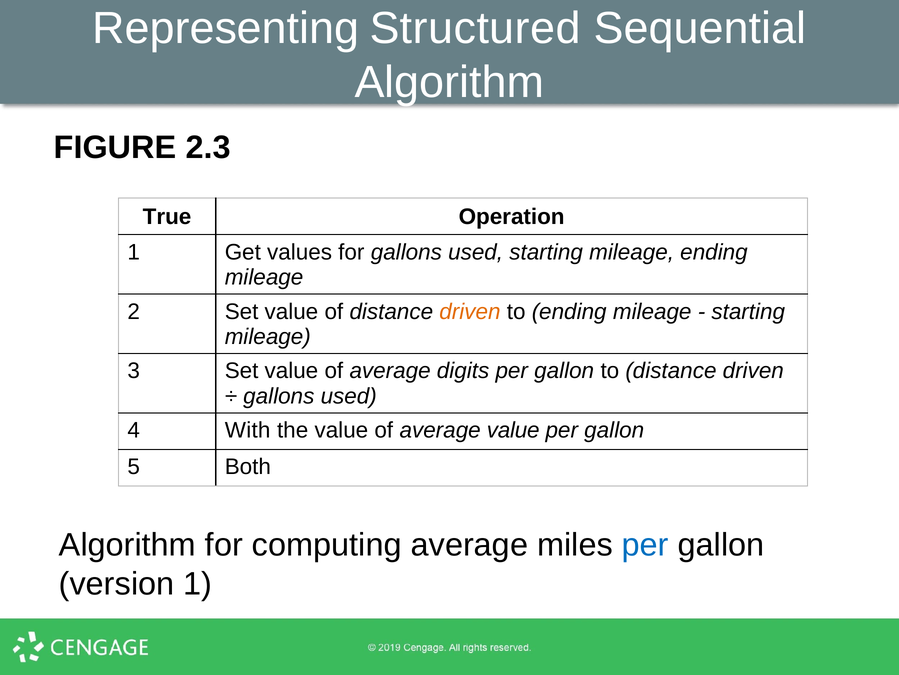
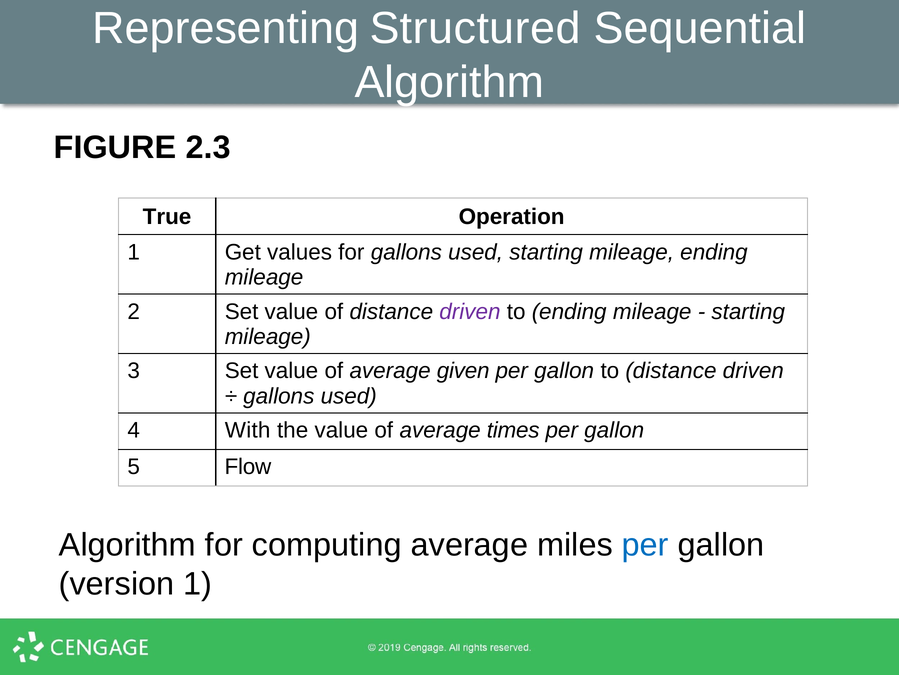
driven colour: orange -> purple (470, 311)
digits: digits -> given (463, 371)
average value: value -> times (513, 430)
Both: Both -> Flow (248, 466)
